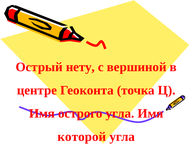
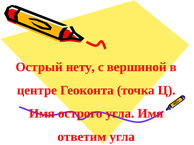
которой: которой -> ответим (82, 137)
